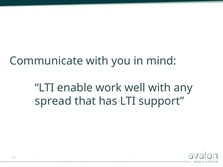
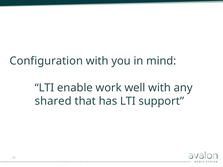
Communicate: Communicate -> Configuration (46, 61)
spread: spread -> shared (53, 101)
